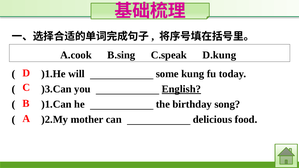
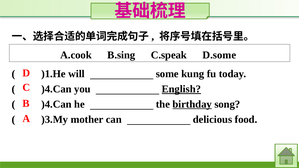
D.kung: D.kung -> D.some (219, 55)
)3.Can: )3.Can -> )4.Can (56, 89)
)1.Can: )1.Can -> )4.Can (56, 104)
birthday underline: none -> present (192, 104)
)2.My: )2.My -> )3.My (55, 120)
